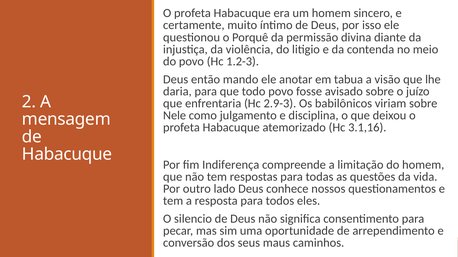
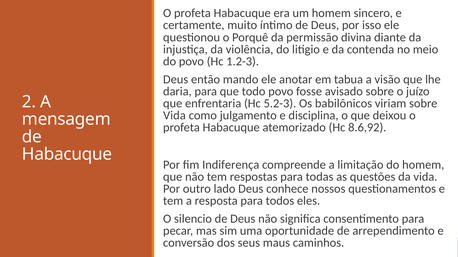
2.9-3: 2.9-3 -> 5.2-3 (280, 104)
Nele: Nele -> Vida (174, 116)
3.1,16: 3.1,16 -> 8.6,92 (367, 128)
